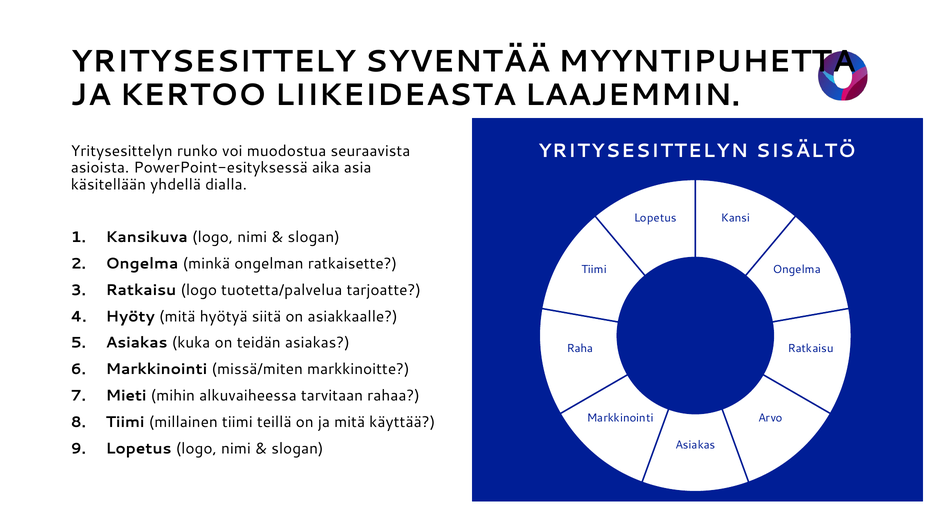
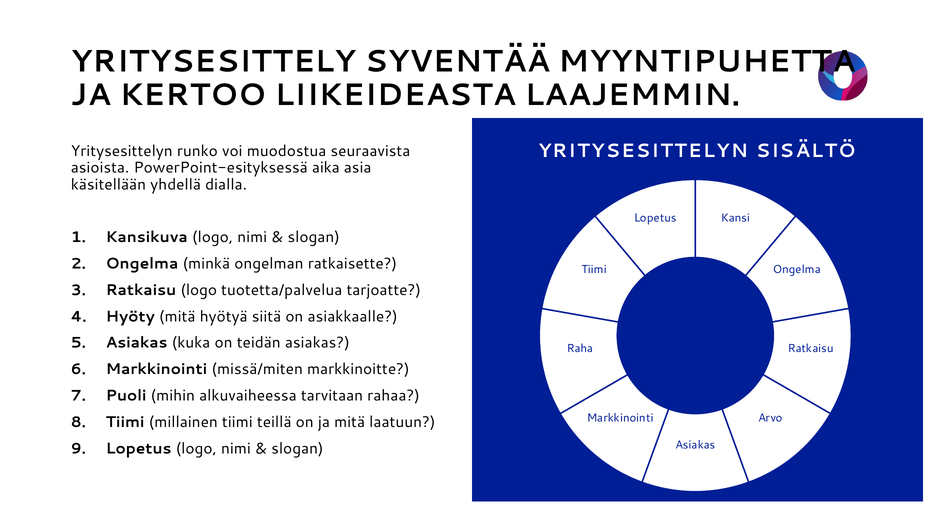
Mieti: Mieti -> Puoli (126, 395)
käyttää: käyttää -> laatuun (402, 422)
